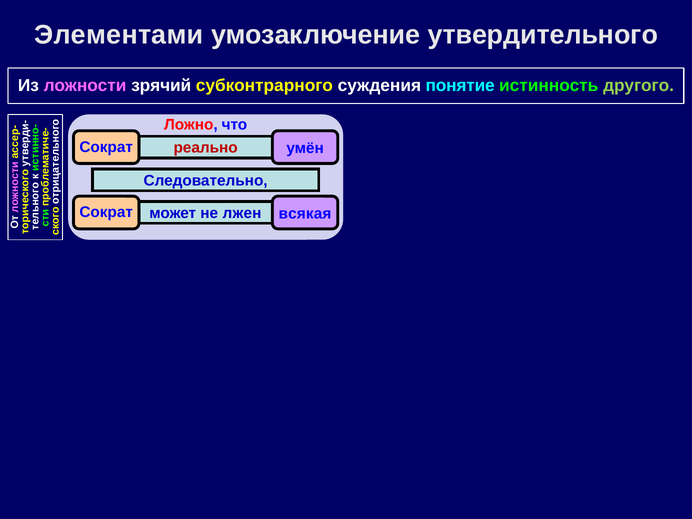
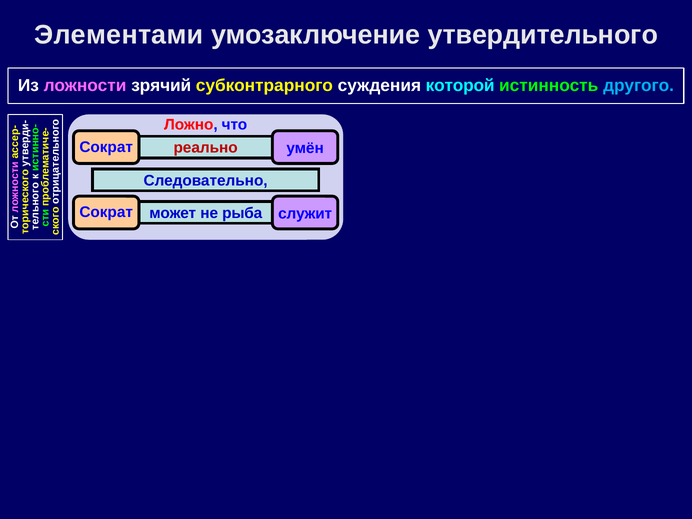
понятие: понятие -> которой (460, 86)
другого colour: light green -> light blue (639, 86)
всякая: всякая -> служит (305, 214)
лжен: лжен -> рыба (242, 213)
